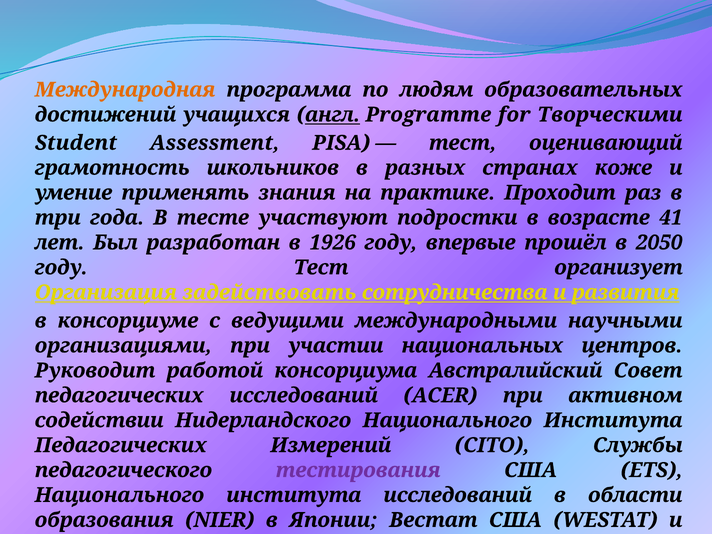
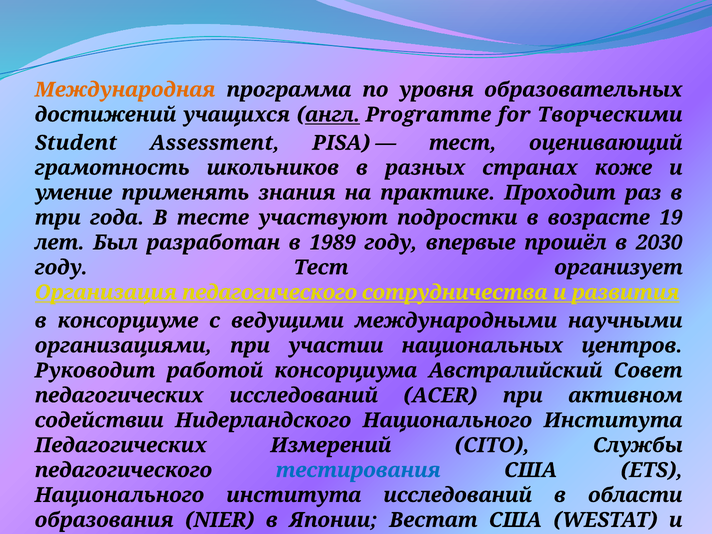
людям: людям -> уровня (436, 90)
41: 41 -> 19 (671, 218)
1926: 1926 -> 1989 (333, 243)
2050: 2050 -> 2030 (659, 243)
Организация задействовать: задействовать -> педагогического (270, 292)
тестирования colour: purple -> blue (358, 470)
